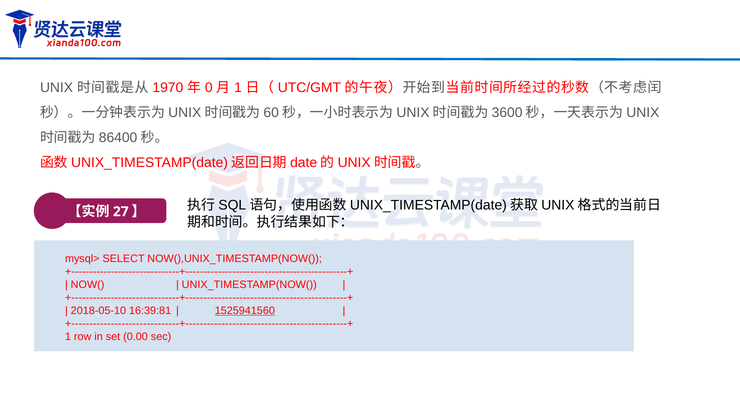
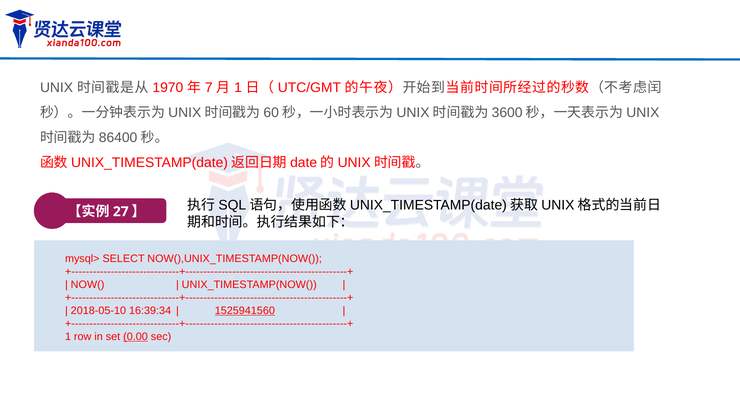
0: 0 -> 7 (209, 88)
16:39:81: 16:39:81 -> 16:39:34 (150, 311)
0.00 underline: none -> present (136, 337)
